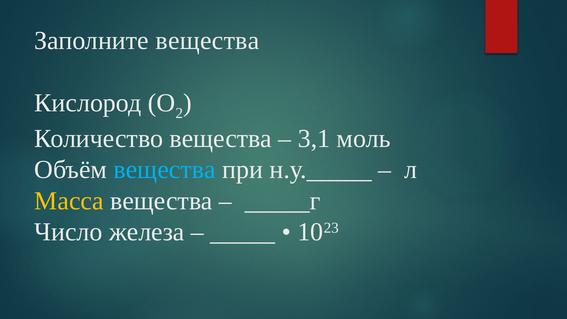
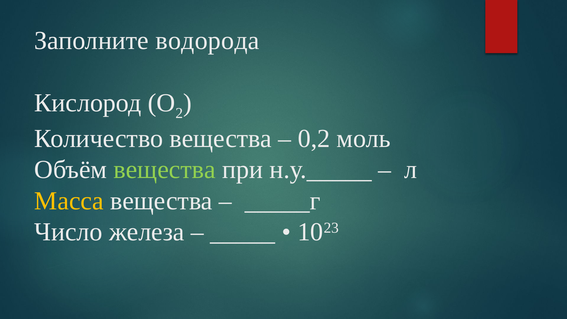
Заполните вещества: вещества -> водорода (207, 41)
3,1: 3,1 -> 0,2 (314, 138)
вещества colour: light blue -> light green (165, 170)
